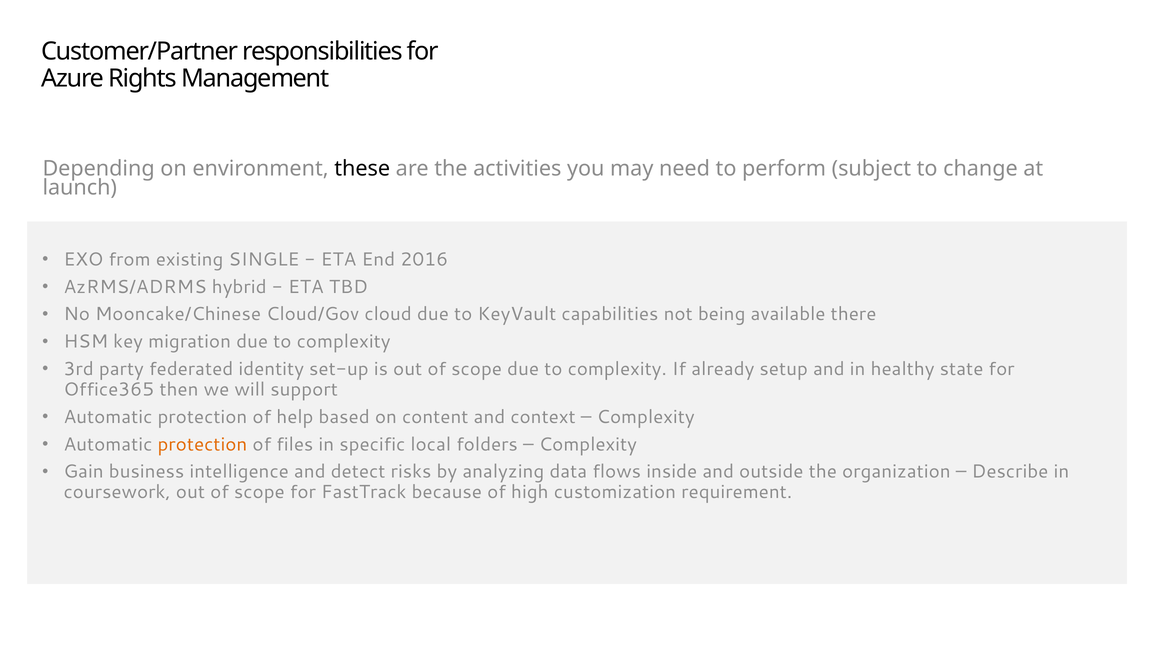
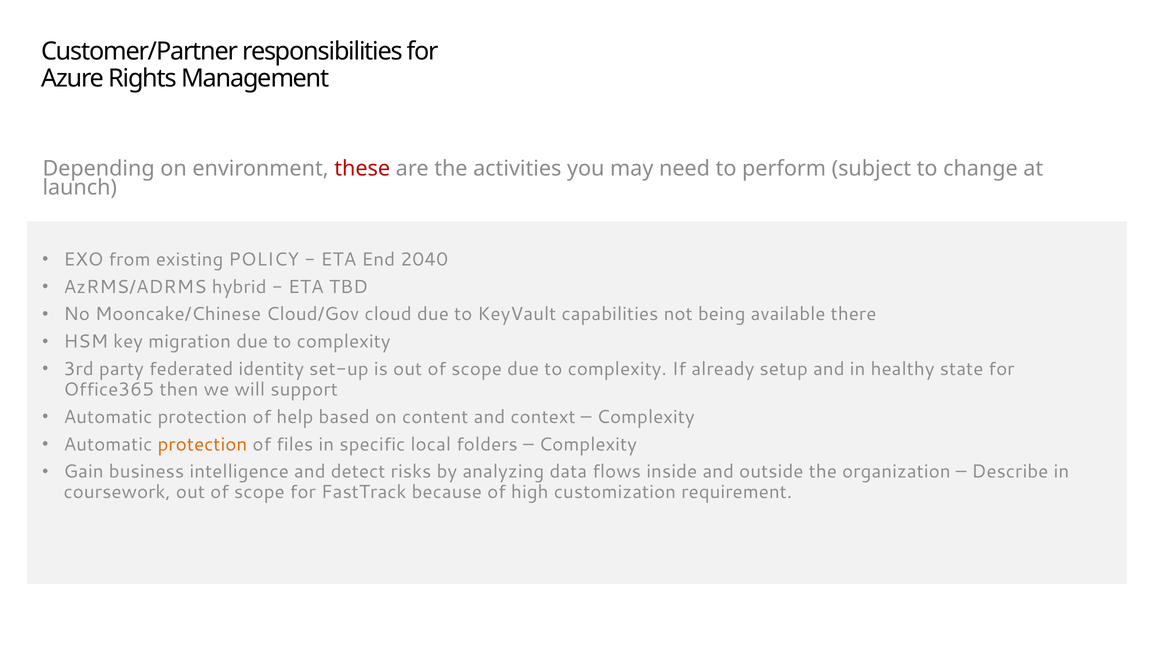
these colour: black -> red (362, 169)
SINGLE: SINGLE -> POLICY (264, 260)
2016: 2016 -> 2040 (424, 260)
